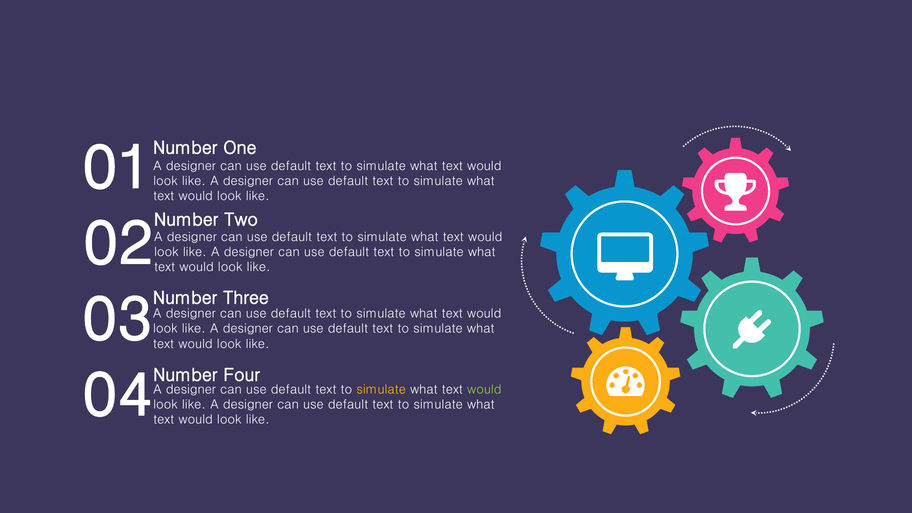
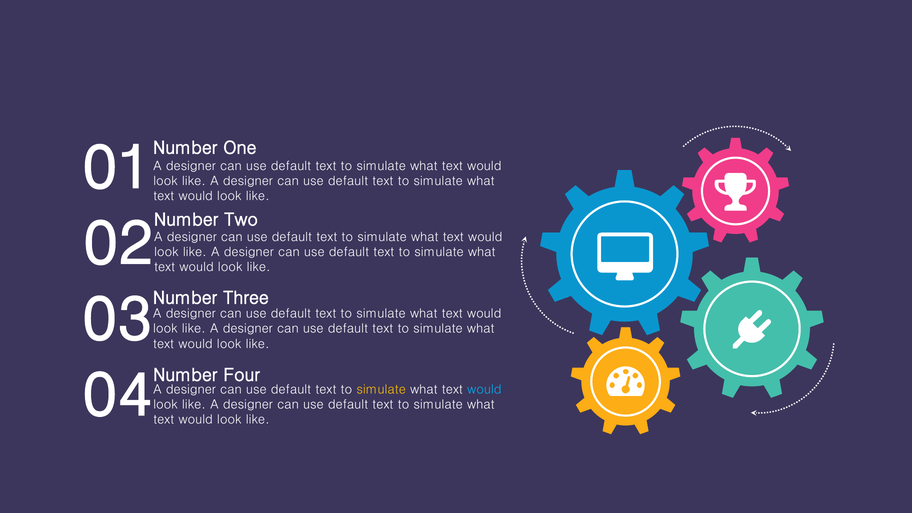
would colour: light green -> light blue (484, 389)
